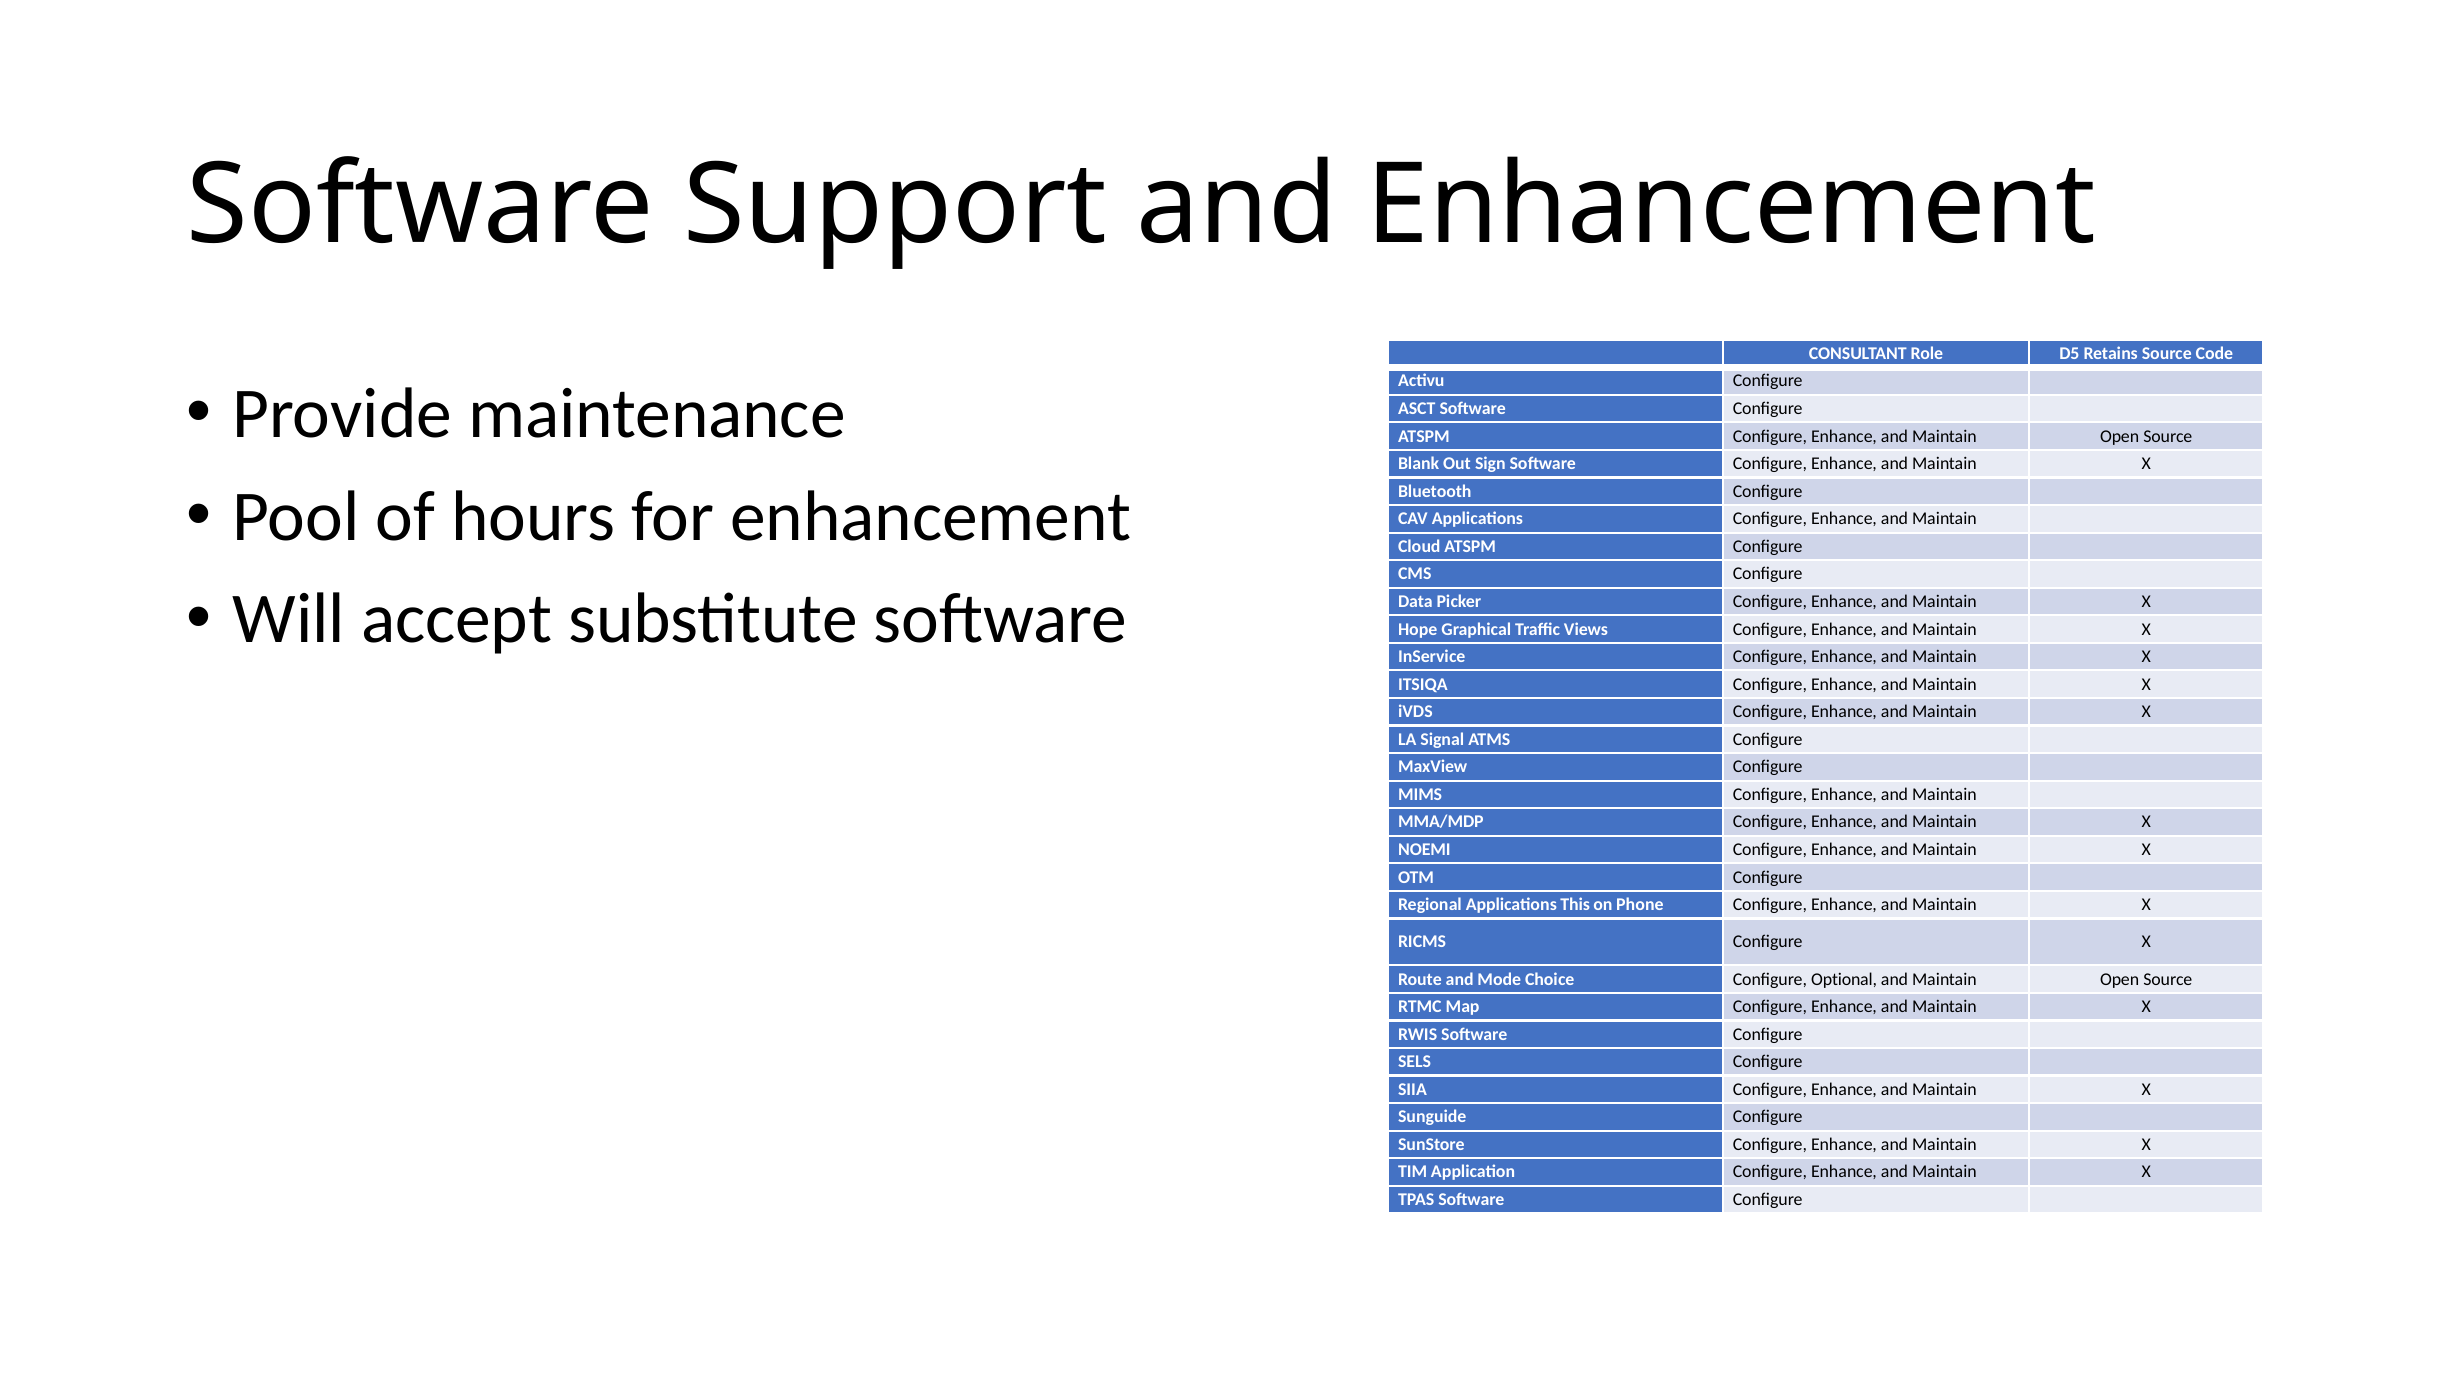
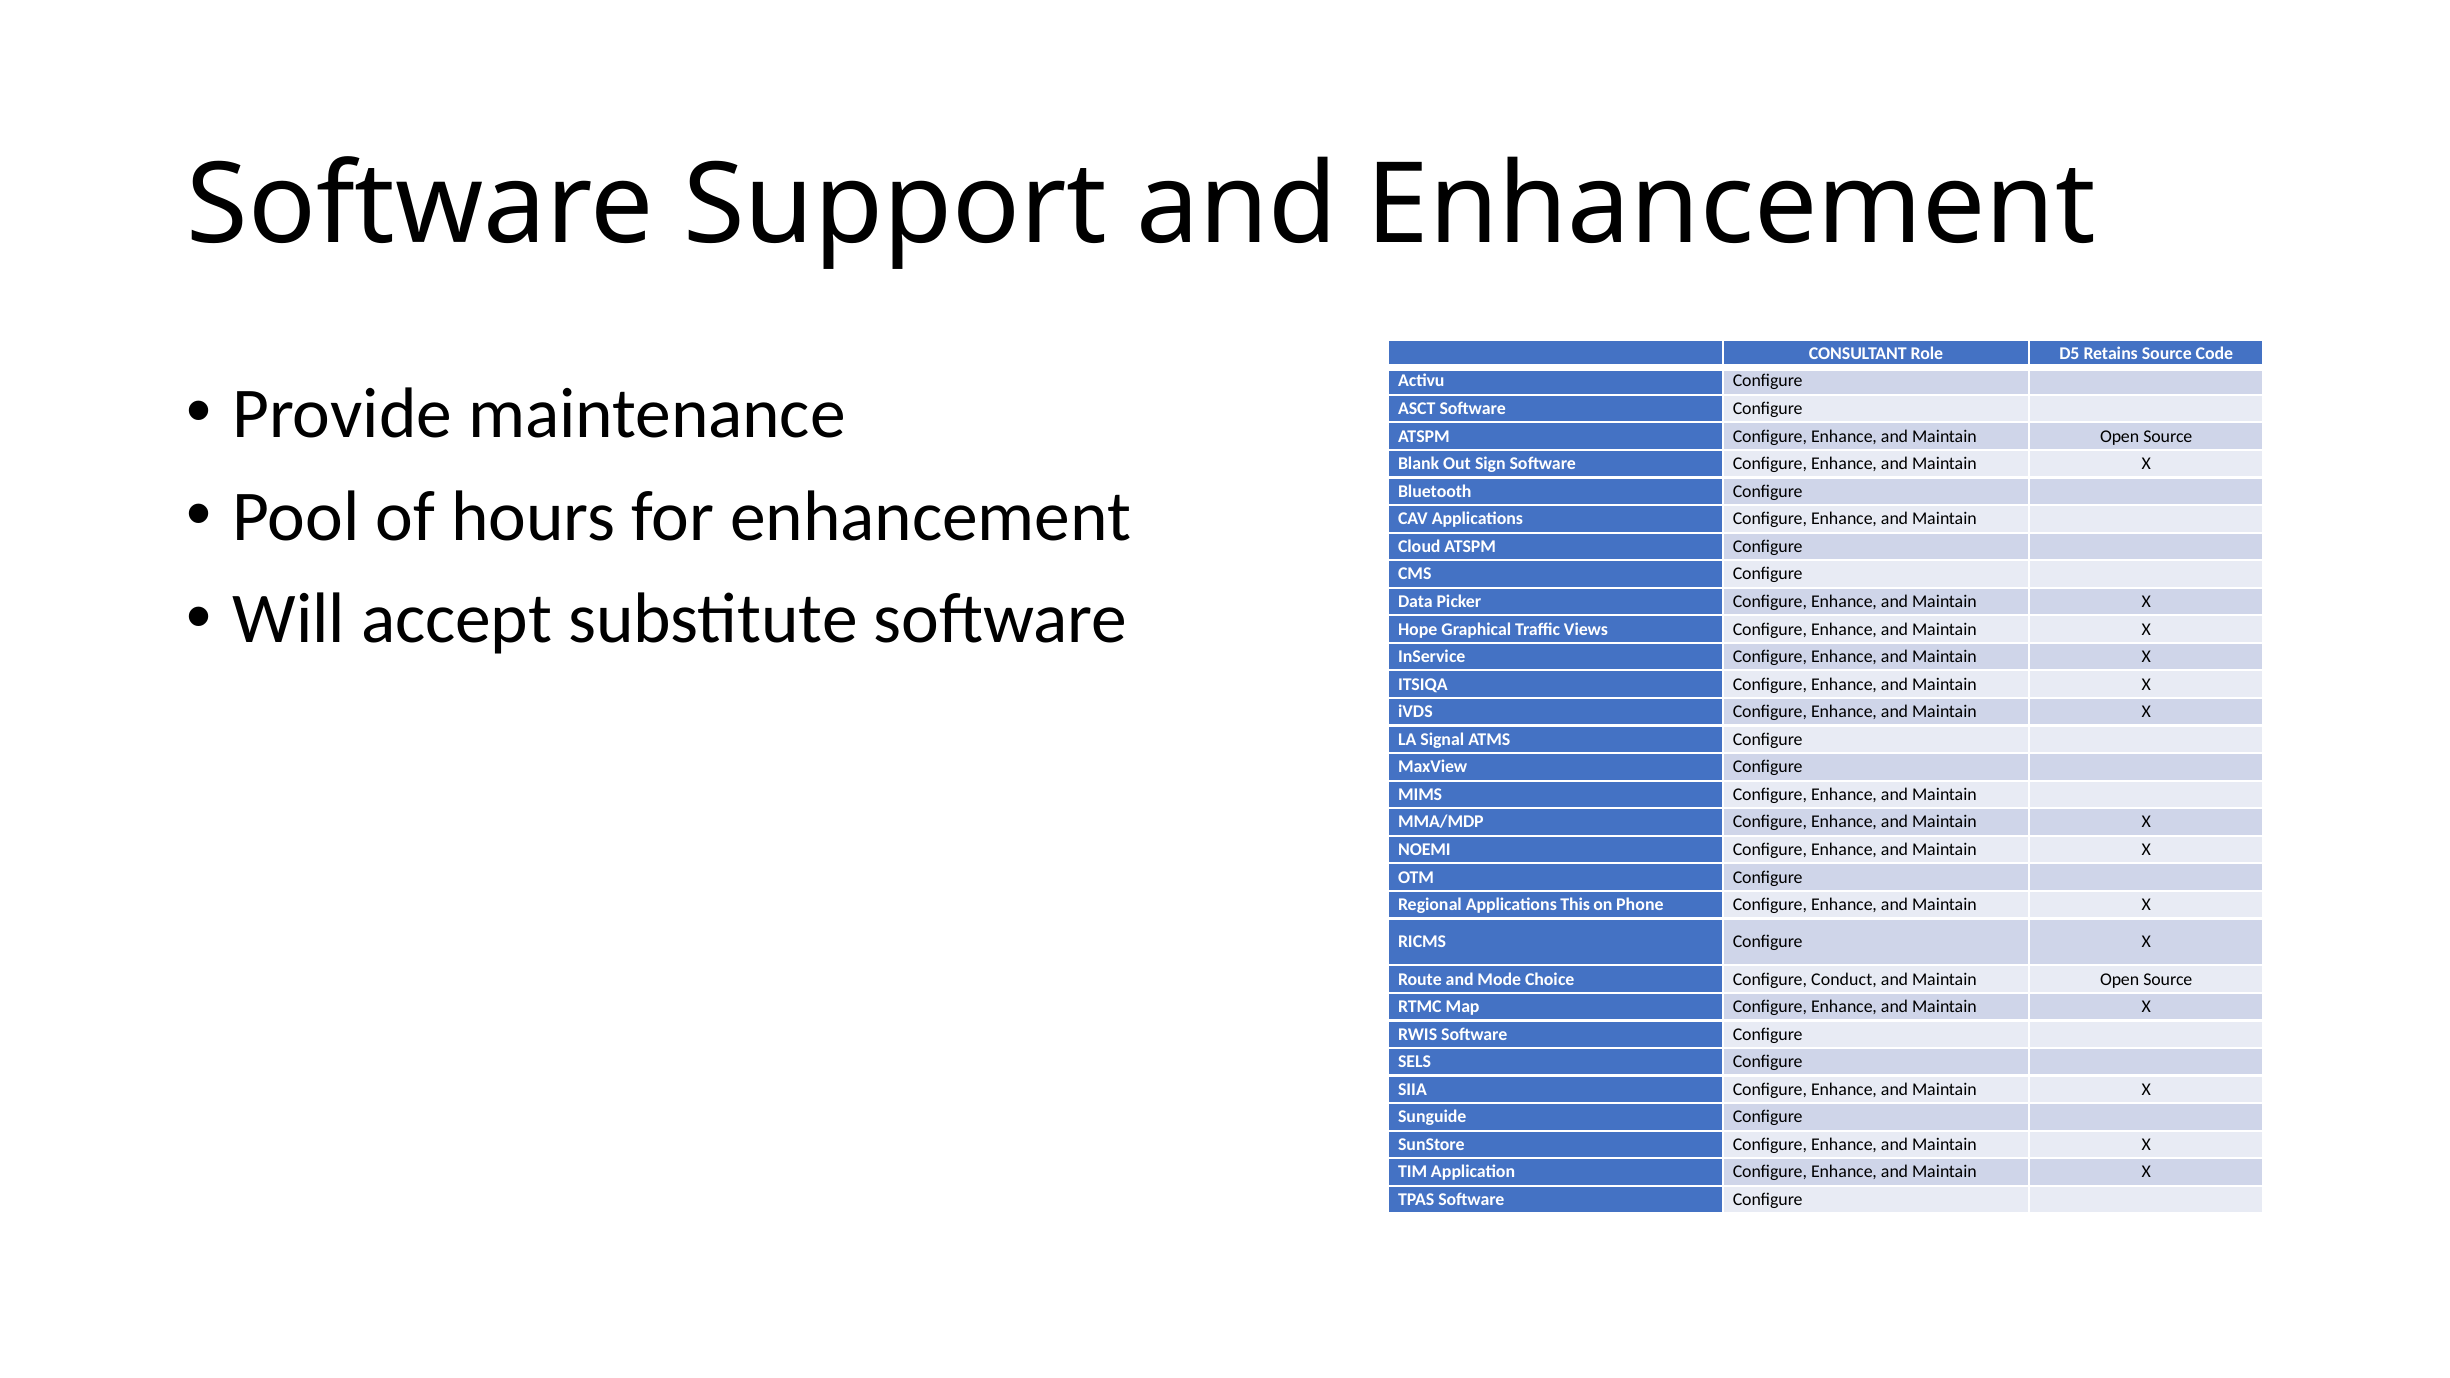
Optional: Optional -> Conduct (1844, 979)
